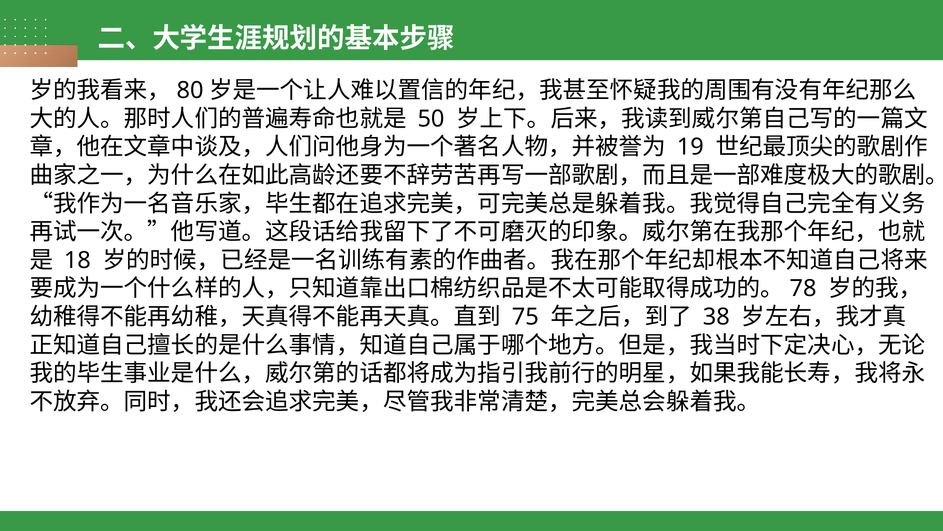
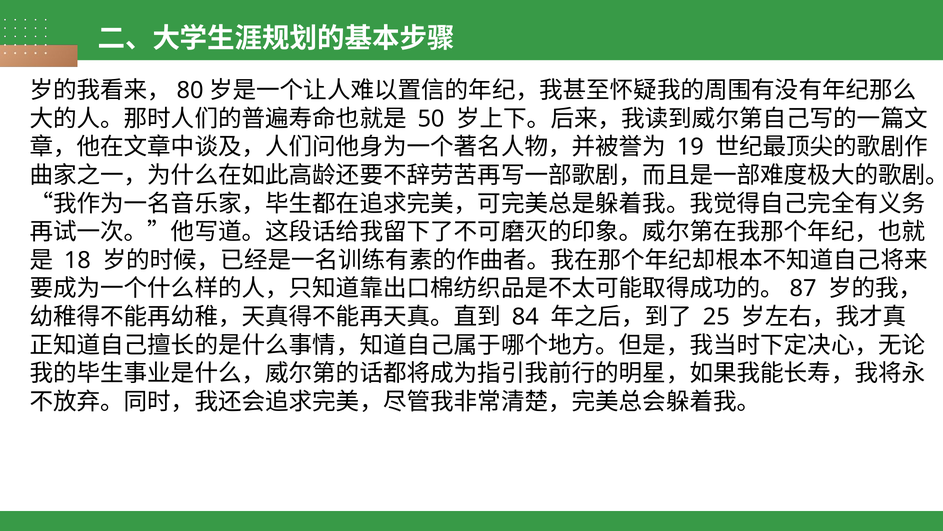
78: 78 -> 87 (803, 288)
75: 75 -> 84 (525, 317)
38: 38 -> 25 (716, 317)
